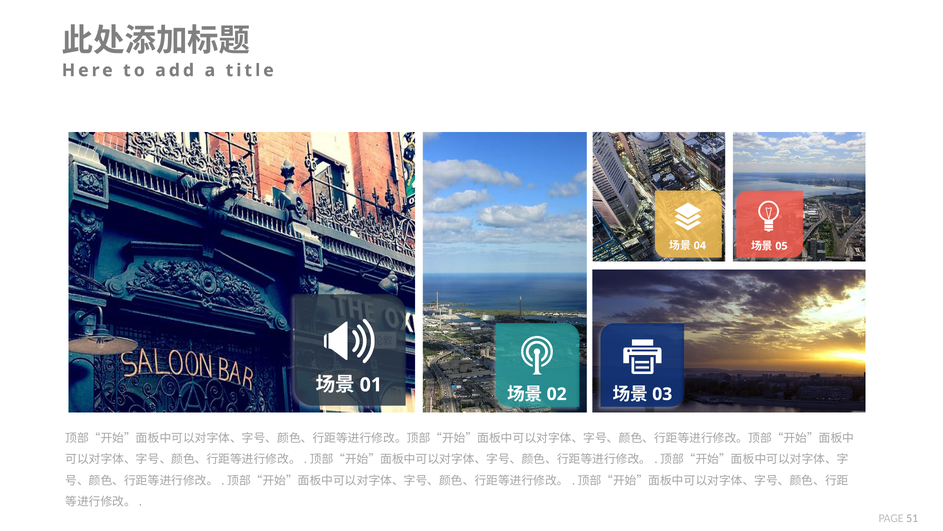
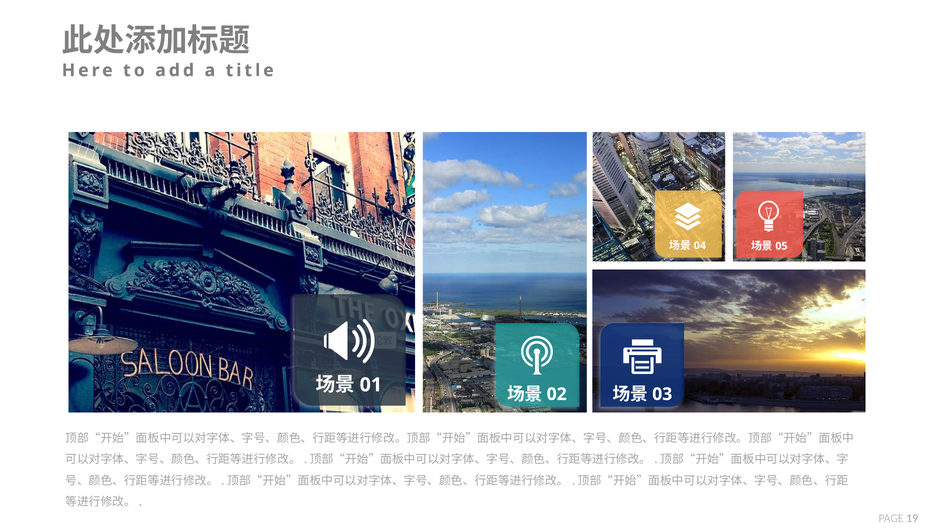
51: 51 -> 19 (912, 518)
